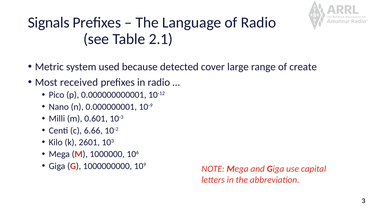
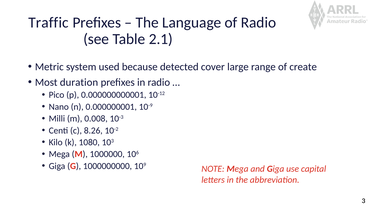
Signals: Signals -> Traffic (49, 23)
received: received -> duration (79, 82)
0.601: 0.601 -> 0.008 (96, 119)
6.66: 6.66 -> 8.26 (93, 130)
2601: 2601 -> 1080 (89, 142)
